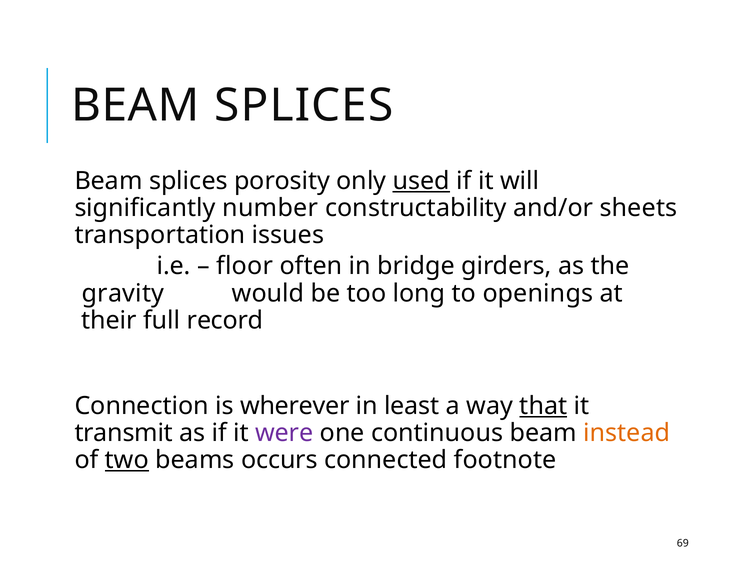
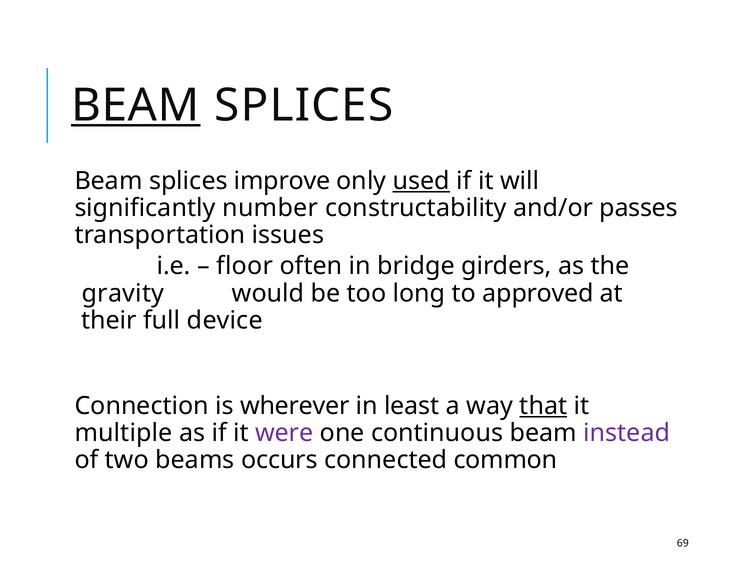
BEAM underline: none -> present (135, 106)
porosity: porosity -> improve (282, 181)
sheets: sheets -> passes (639, 208)
openings: openings -> approved (538, 294)
record: record -> device (225, 321)
transmit: transmit -> multiple (124, 433)
instead colour: orange -> purple (627, 433)
two underline: present -> none (127, 461)
footnote: footnote -> common (505, 461)
